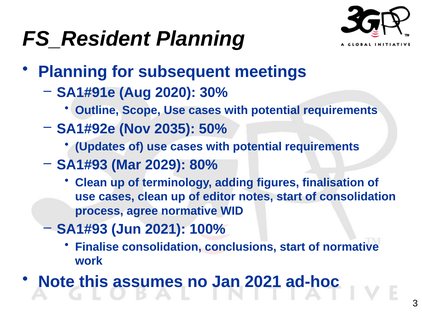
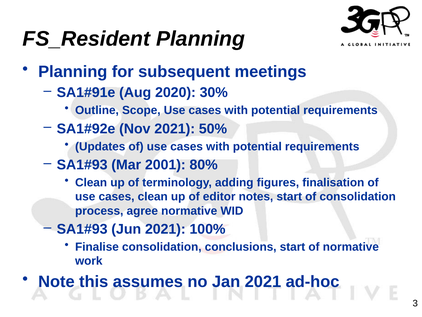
Nov 2035: 2035 -> 2021 (175, 129)
2029: 2029 -> 2001 (165, 165)
